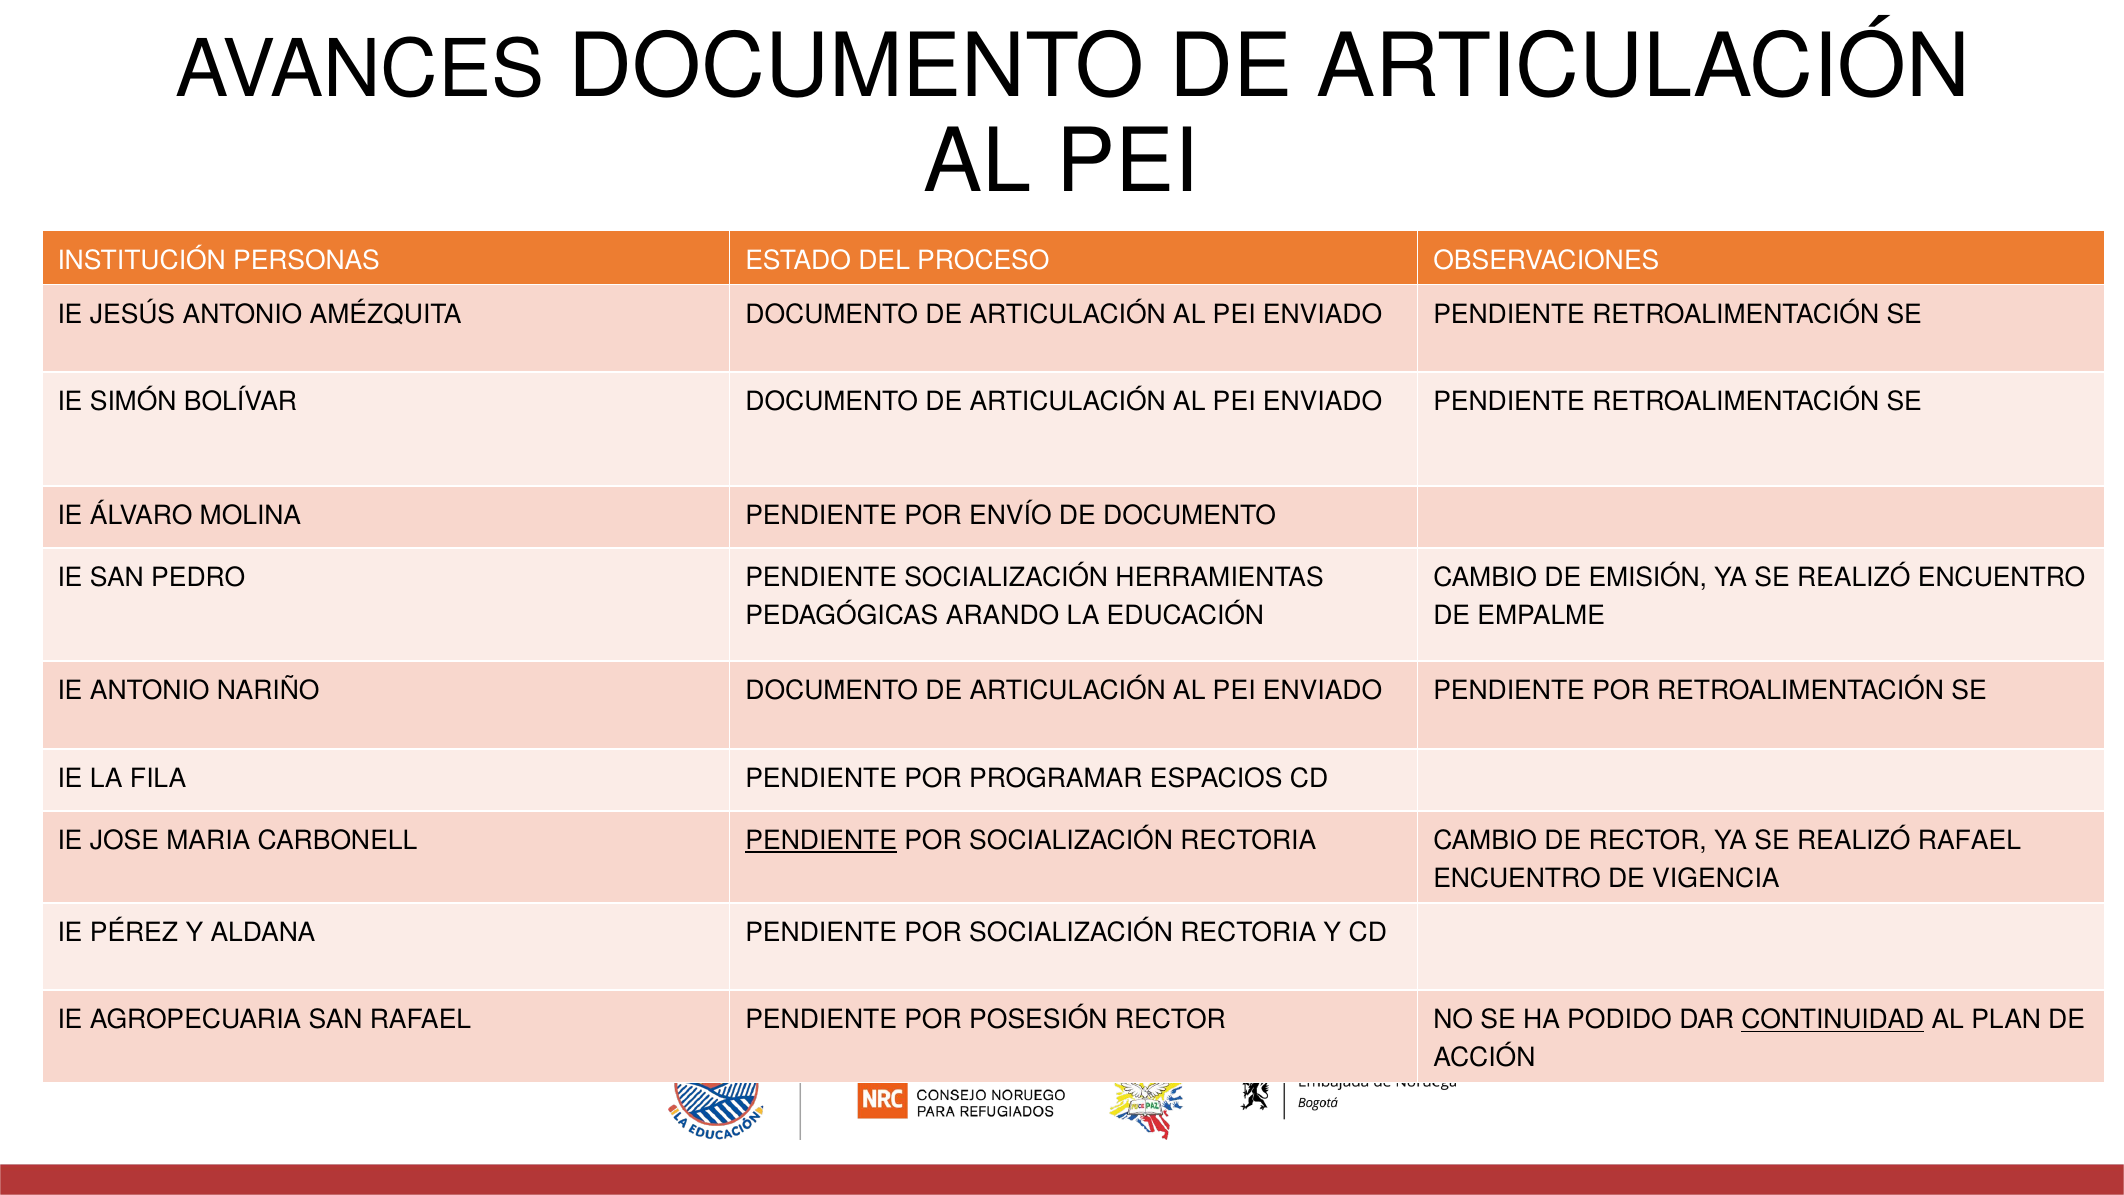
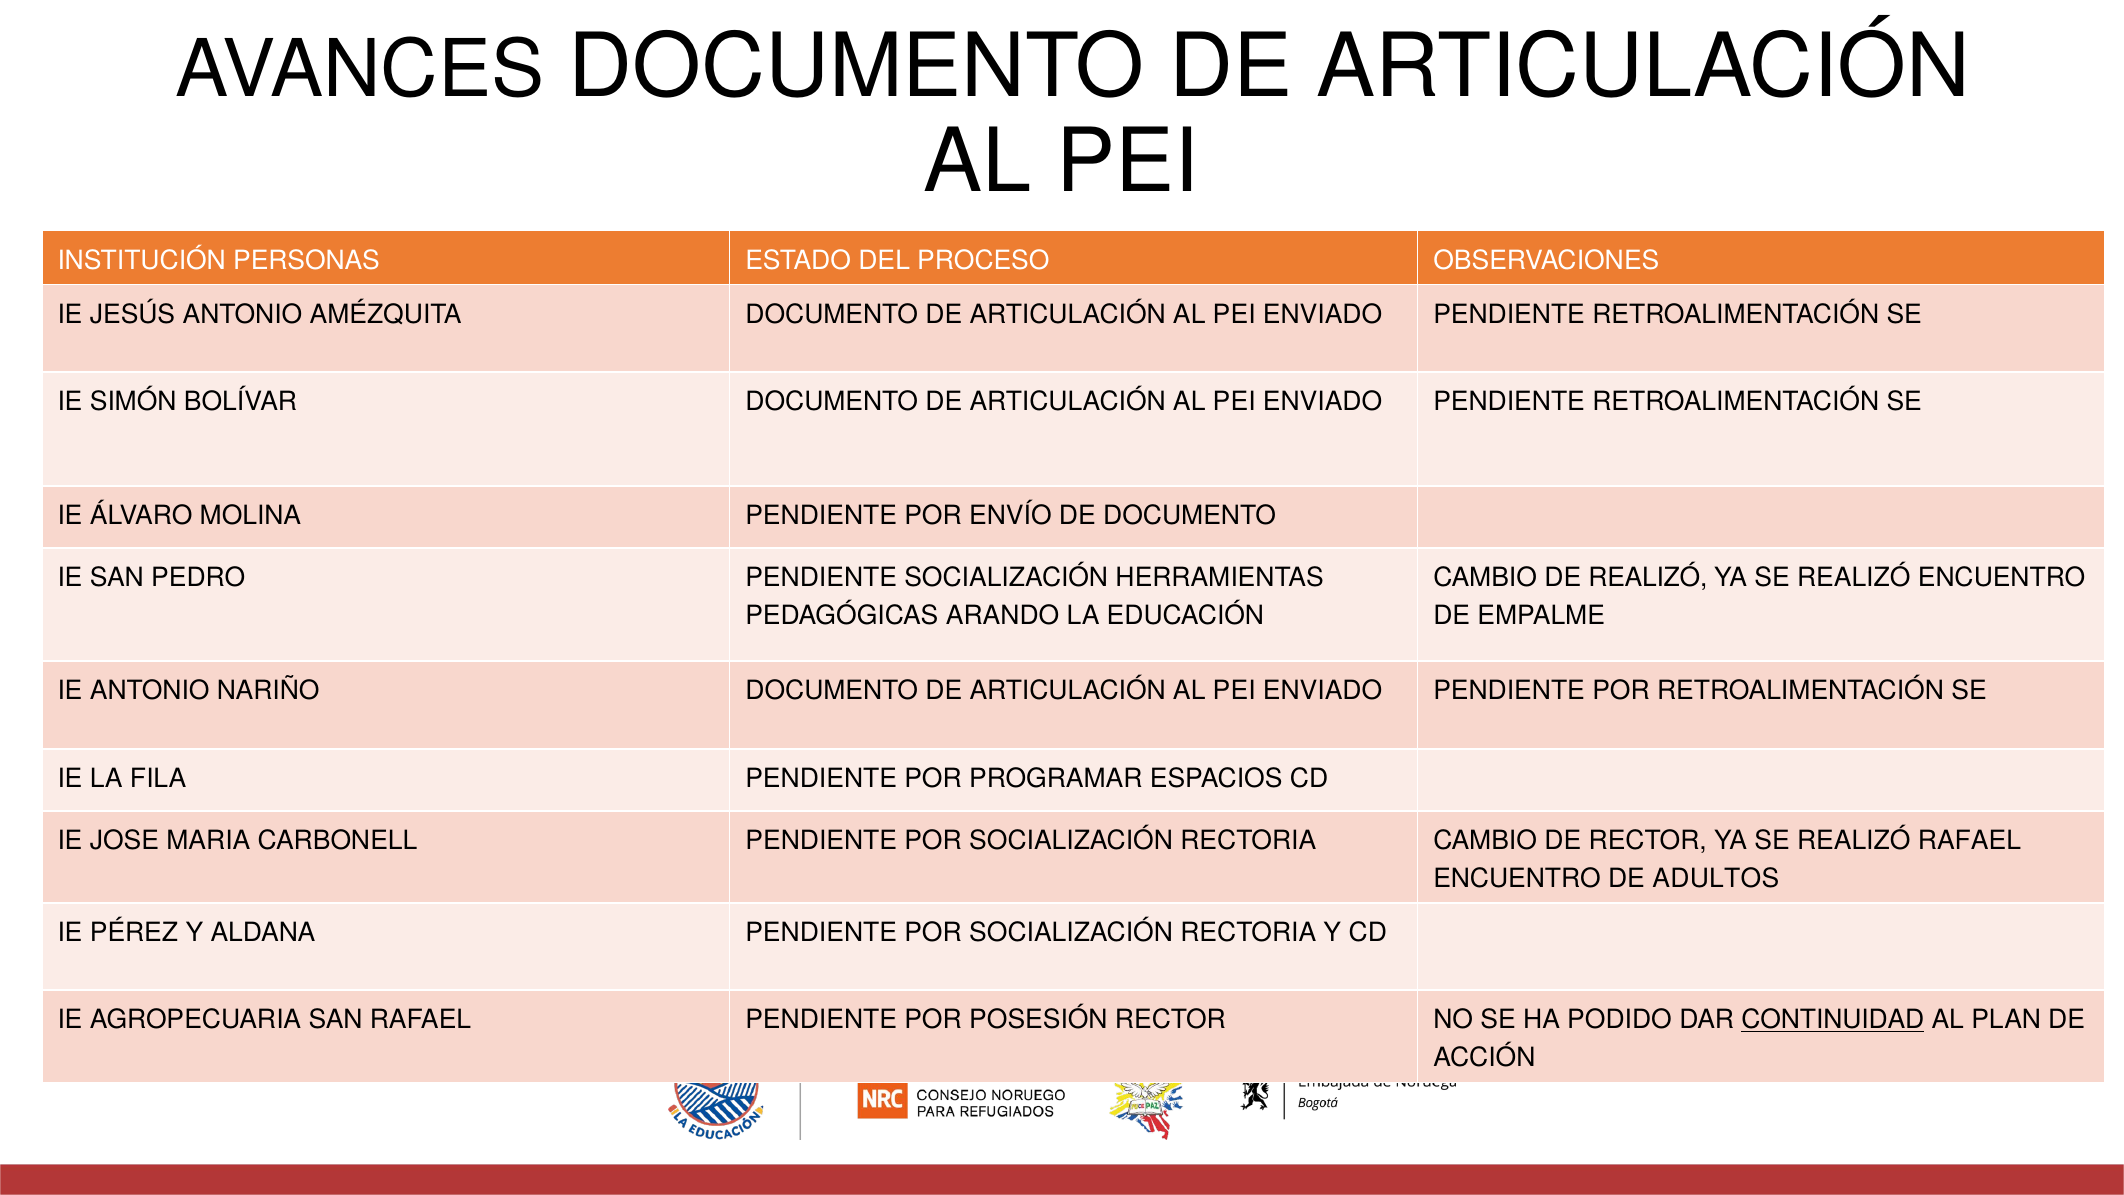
DE EMISIÓN: EMISIÓN -> REALIZÓ (1648, 577)
PENDIENTE underline: present -> none (821, 840)
VIGENCIA: VIGENCIA -> ADULTOS (1716, 878)
